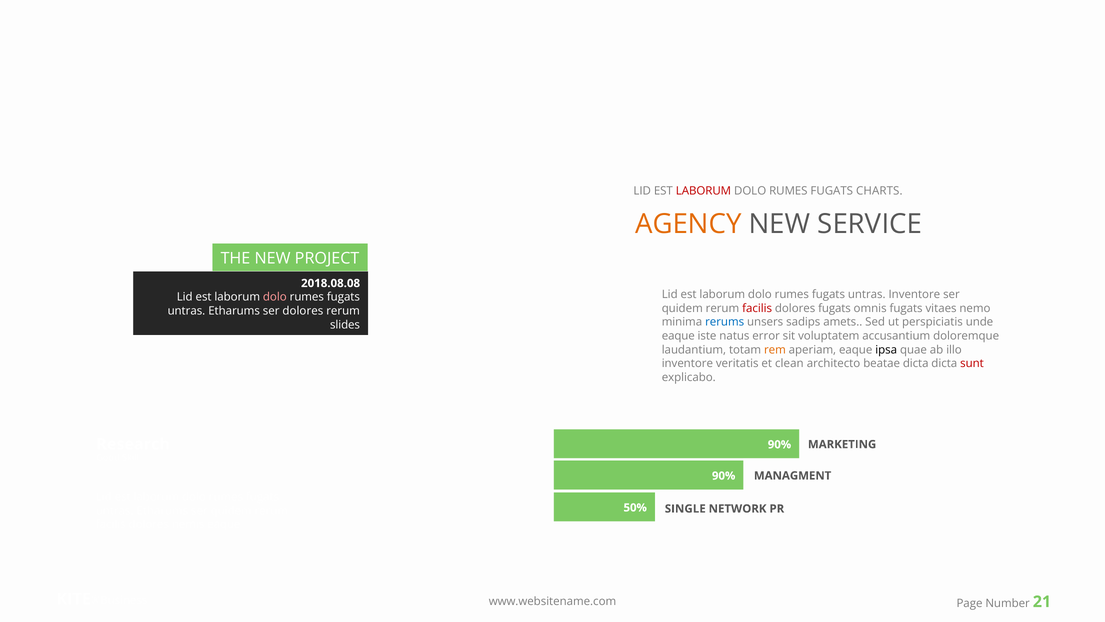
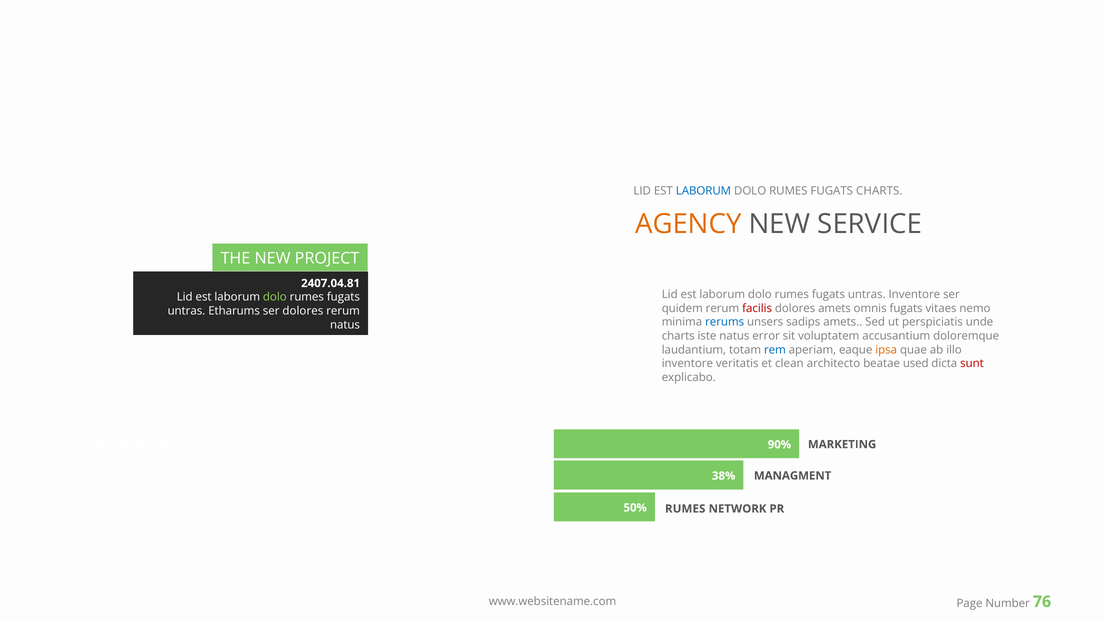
LABORUM colour: red -> blue (703, 191)
2018.08.08: 2018.08.08 -> 2407.04.81 (331, 283)
dolo colour: pink -> light green (275, 297)
dolores fugats: fugats -> amets (835, 308)
slides: slides -> natus (345, 325)
eaque: eaque -> charts (678, 336)
rem colour: orange -> blue (775, 350)
ipsa colour: black -> orange (886, 350)
beatae dicta: dicta -> used (916, 363)
90%: 90% -> 38% (724, 476)
SINGLE: SINGLE -> RUMES (685, 508)
21: 21 -> 76 (1042, 601)
